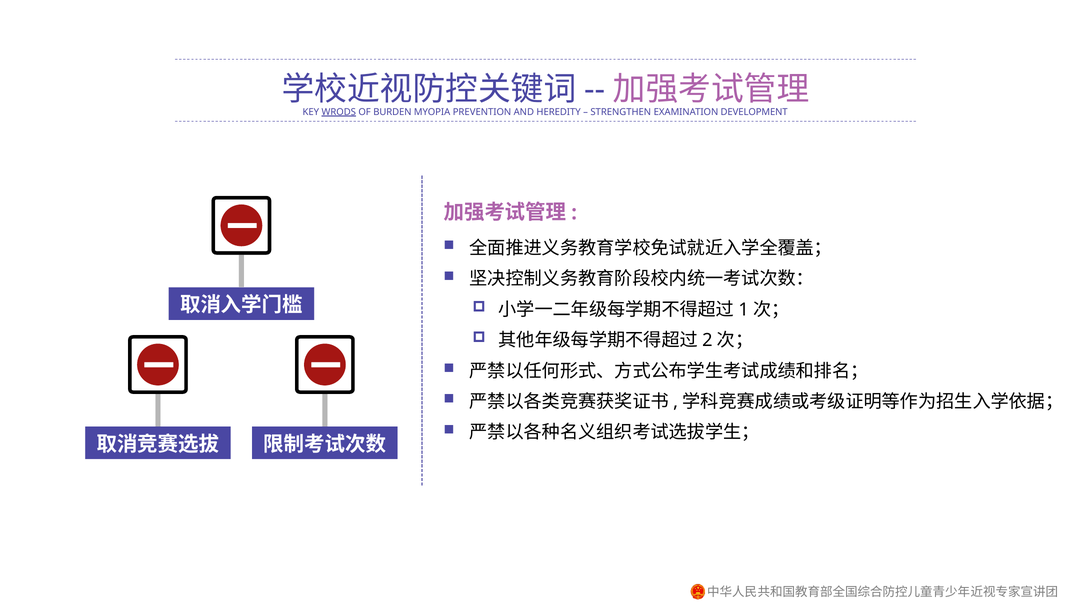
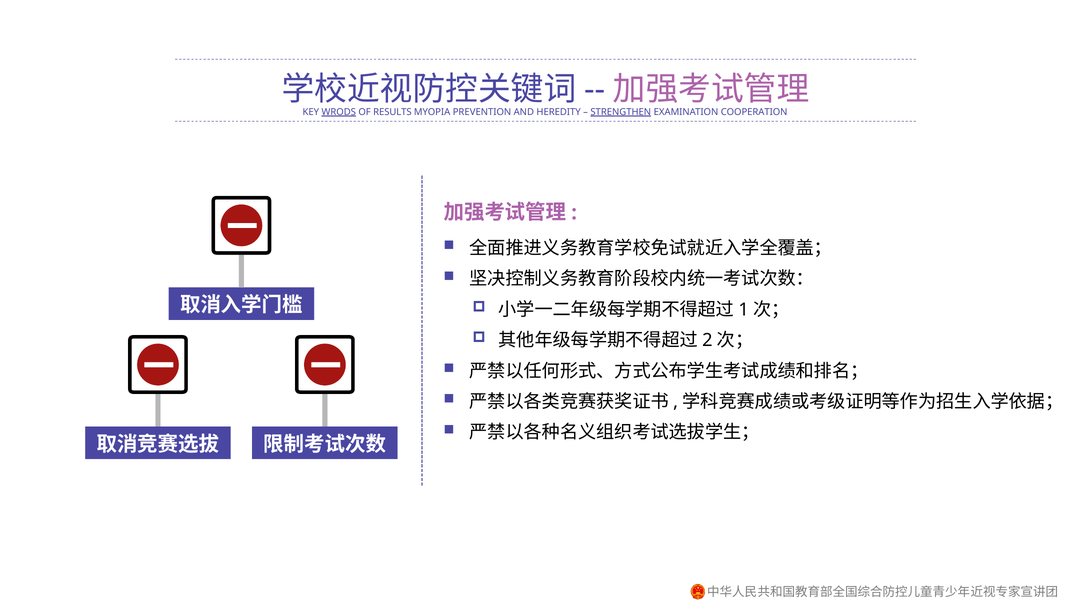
BURDEN: BURDEN -> RESULTS (392, 112)
STRENGTHEN underline: none -> present (621, 112)
DEVELOPMENT: DEVELOPMENT -> COOPERATION (754, 112)
